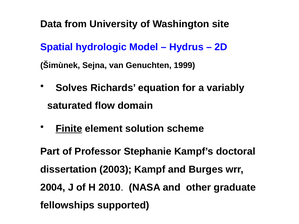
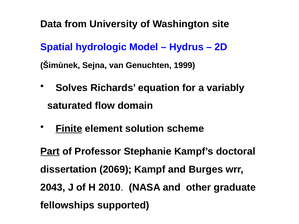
Part underline: none -> present (50, 152)
2003: 2003 -> 2069 (116, 170)
2004: 2004 -> 2043 (53, 188)
